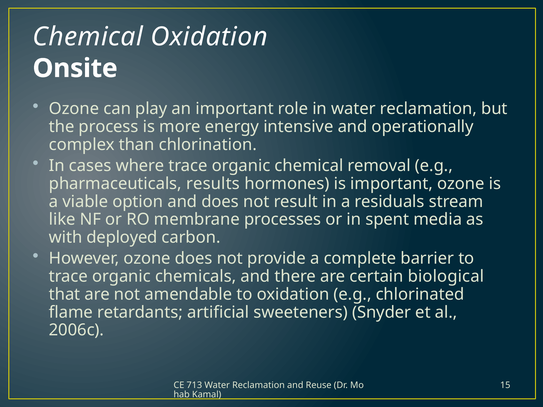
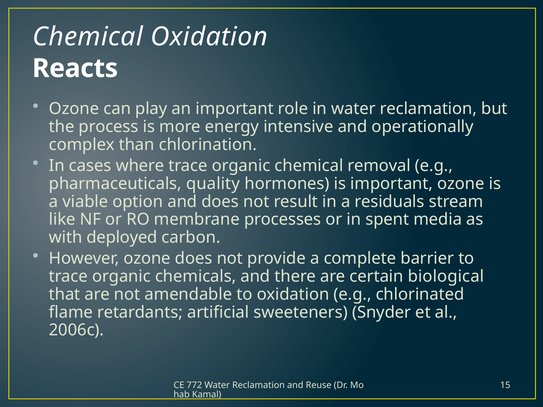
Onsite: Onsite -> Reacts (75, 68)
results: results -> quality (213, 184)
713: 713 -> 772 (194, 386)
